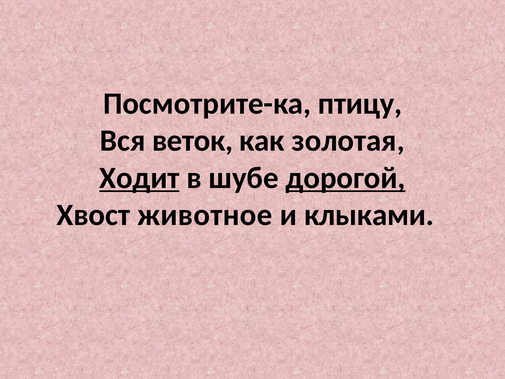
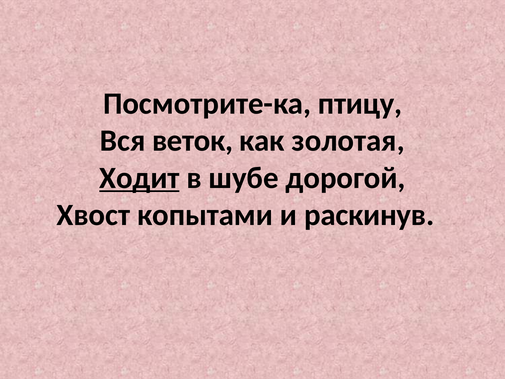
дорогой underline: present -> none (346, 178)
животное: животное -> копытами (205, 215)
клыками: клыками -> раскинув (369, 215)
